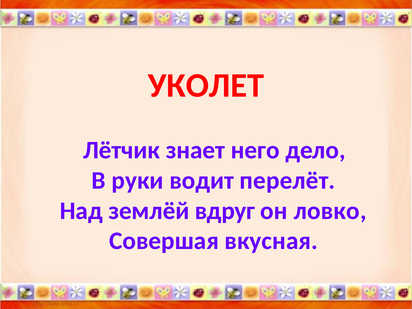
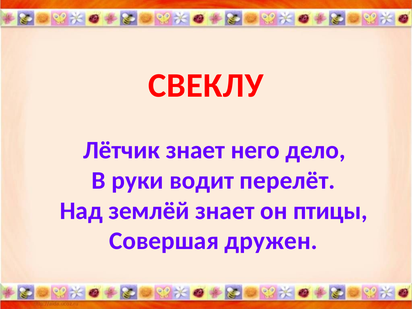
УКОЛЕТ: УКОЛЕТ -> СВЕКЛУ (206, 86)
землёй вдруг: вдруг -> знает (225, 211)
ловко: ловко -> птицы (330, 211)
вкусная: вкусная -> дружен (271, 241)
